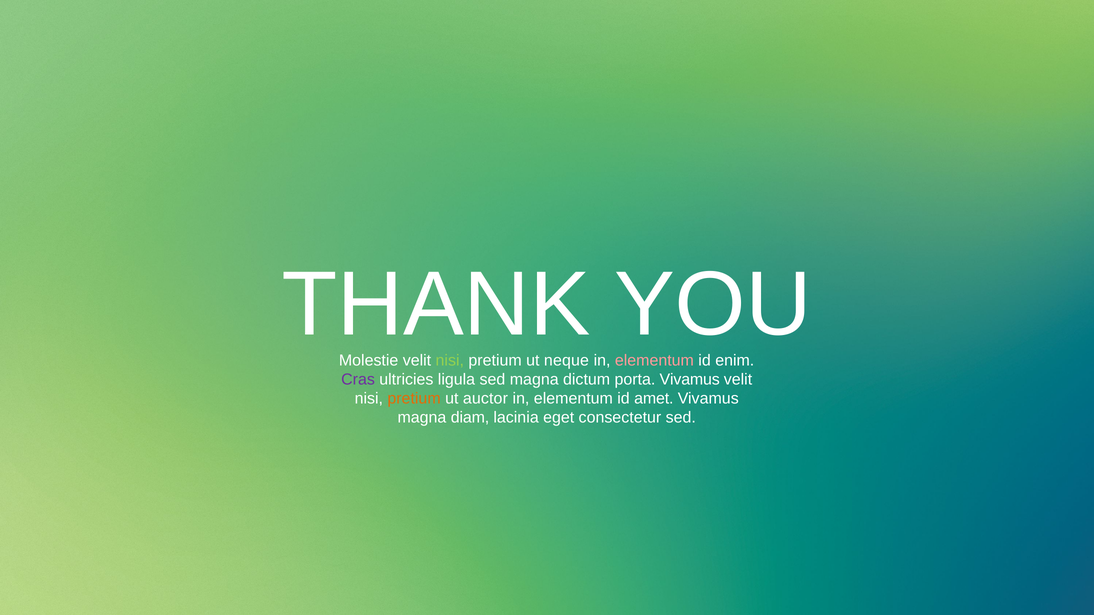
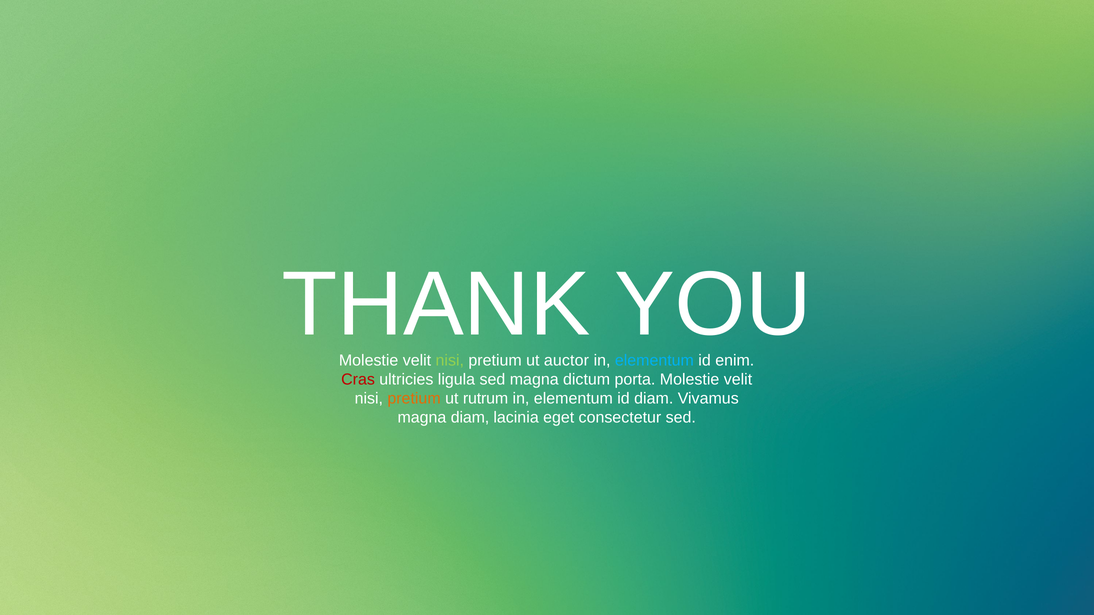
neque: neque -> auctor (566, 360)
elementum colour: pink -> light blue (654, 360)
Cras colour: purple -> red (358, 380)
porta Vivamus: Vivamus -> Molestie (690, 380)
auctor: auctor -> rutrum (486, 399)
id amet: amet -> diam (654, 399)
